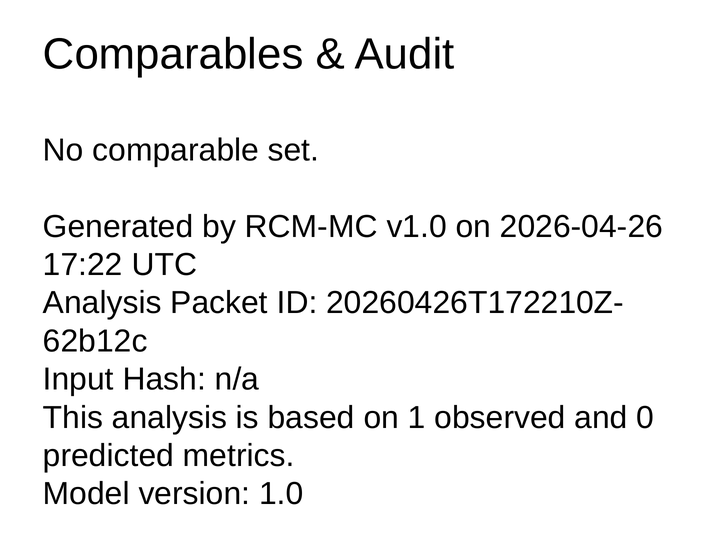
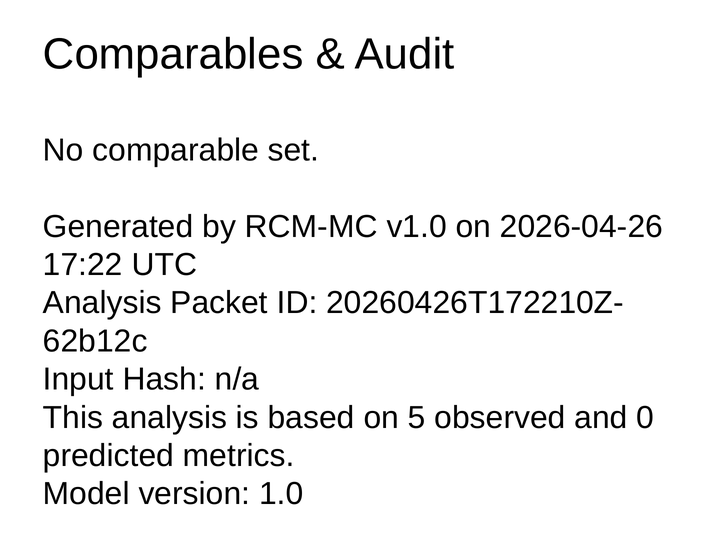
1: 1 -> 5 (417, 418)
